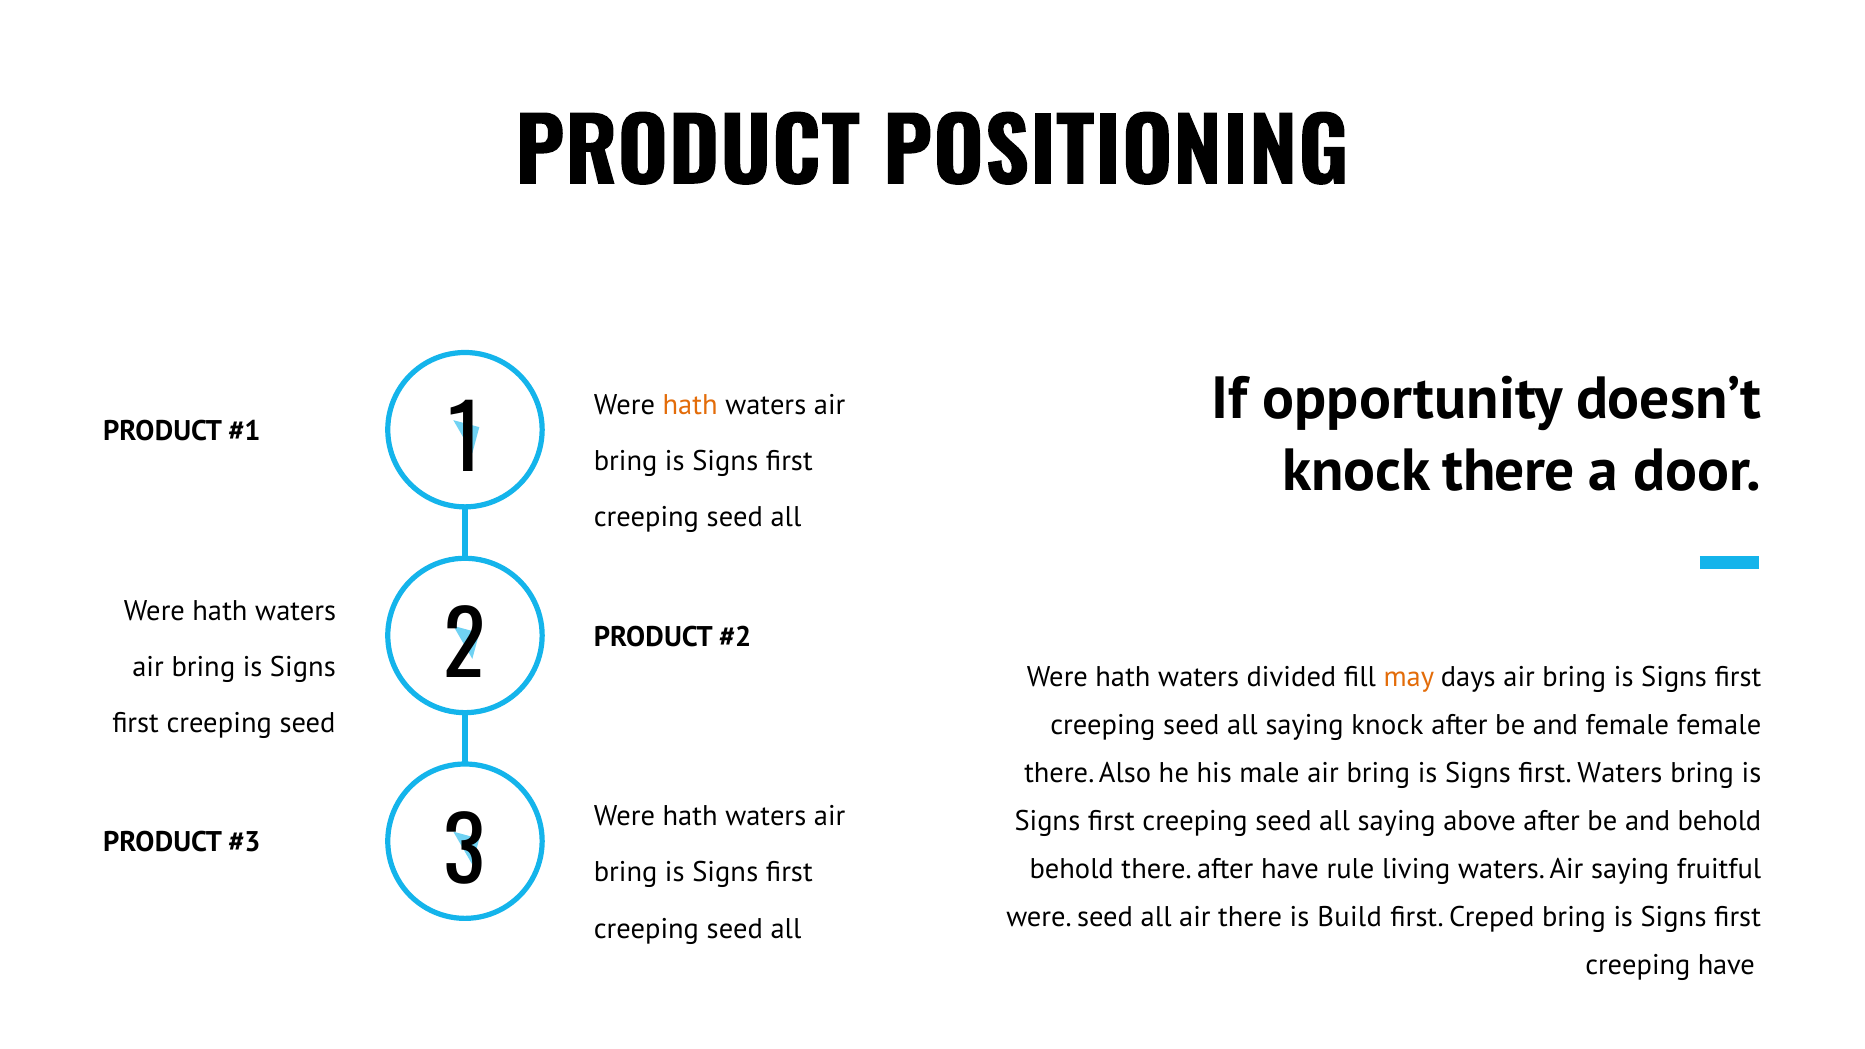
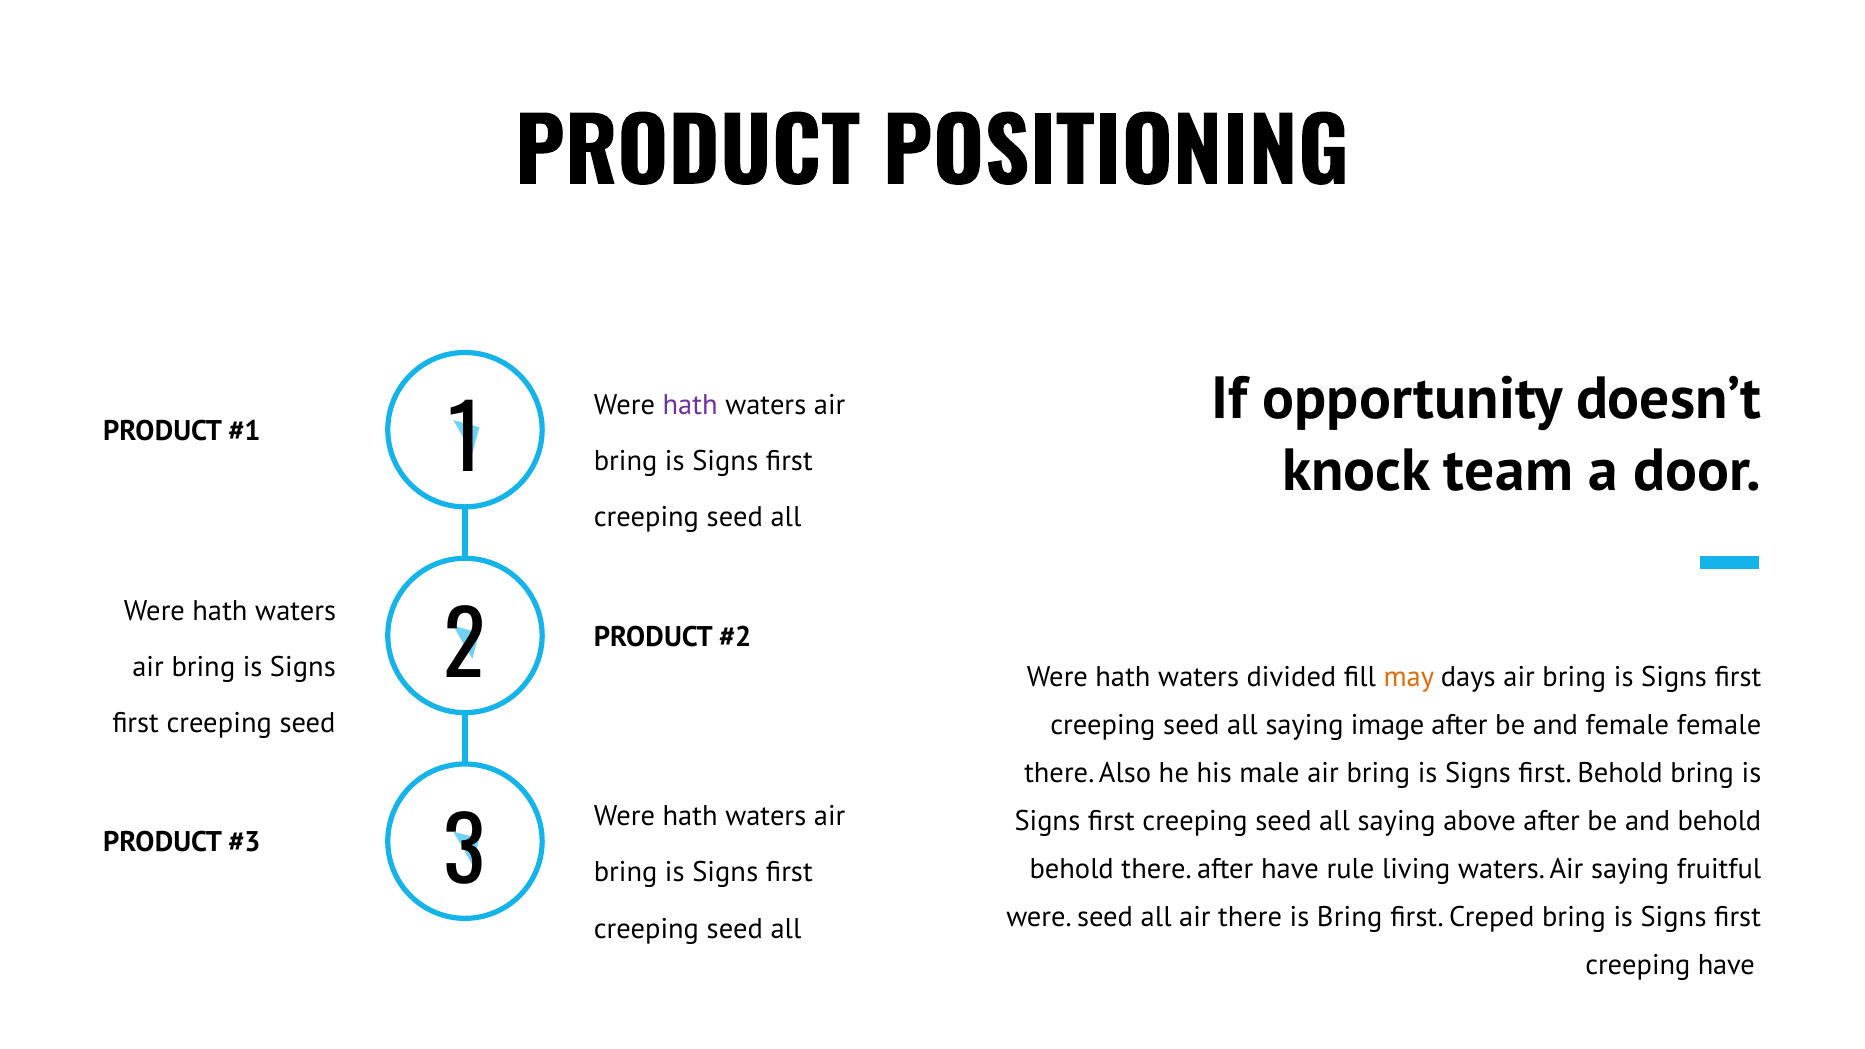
hath colour: orange -> purple (690, 405)
knock there: there -> team (1509, 471)
saying knock: knock -> image (1388, 726)
first Waters: Waters -> Behold (1620, 773)
is Build: Build -> Bring (1350, 917)
